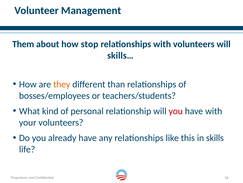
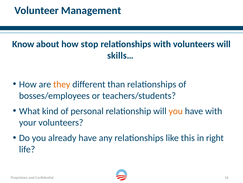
Them: Them -> Know (23, 44)
you colour: red -> orange (176, 111)
skills: skills -> right (215, 137)
